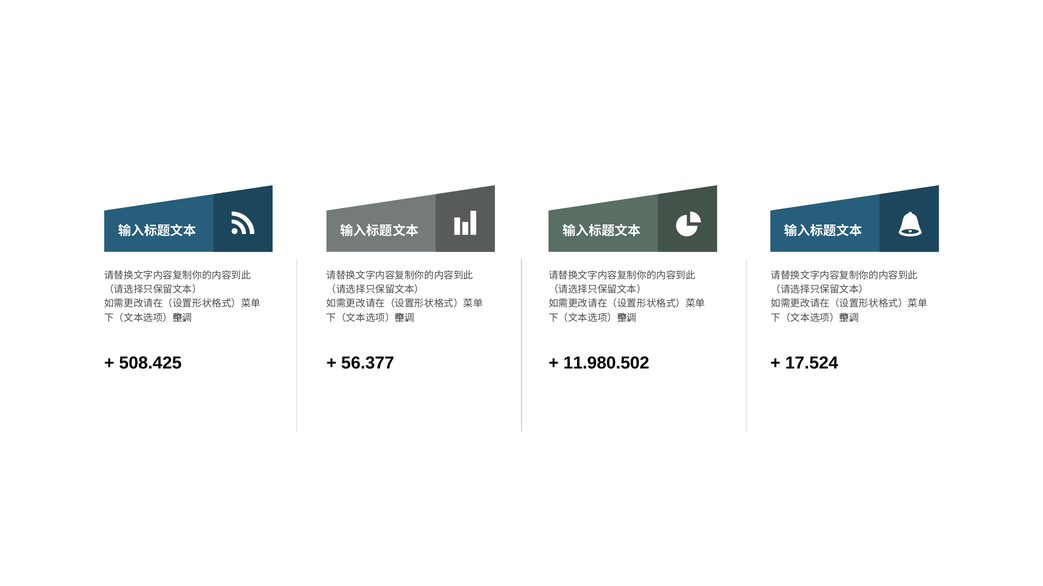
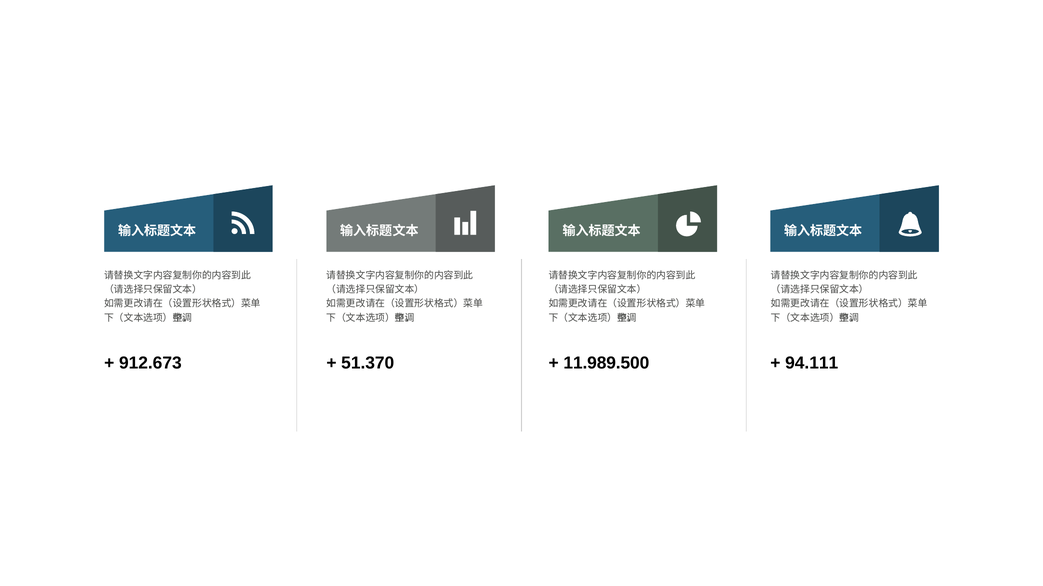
508.425: 508.425 -> 912.673 (150, 364)
56.377: 56.377 -> 51.370 (368, 364)
11.980.502: 11.980.502 -> 11.989.500 (606, 364)
17.524: 17.524 -> 94.111 (812, 364)
